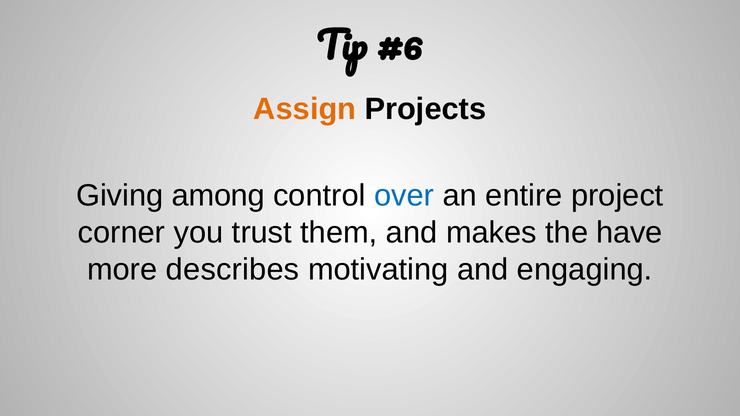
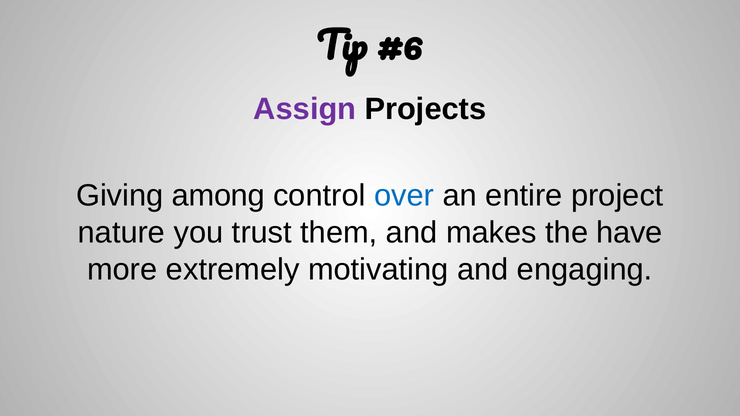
Assign colour: orange -> purple (305, 109)
corner: corner -> nature (121, 233)
describes: describes -> extremely (233, 270)
